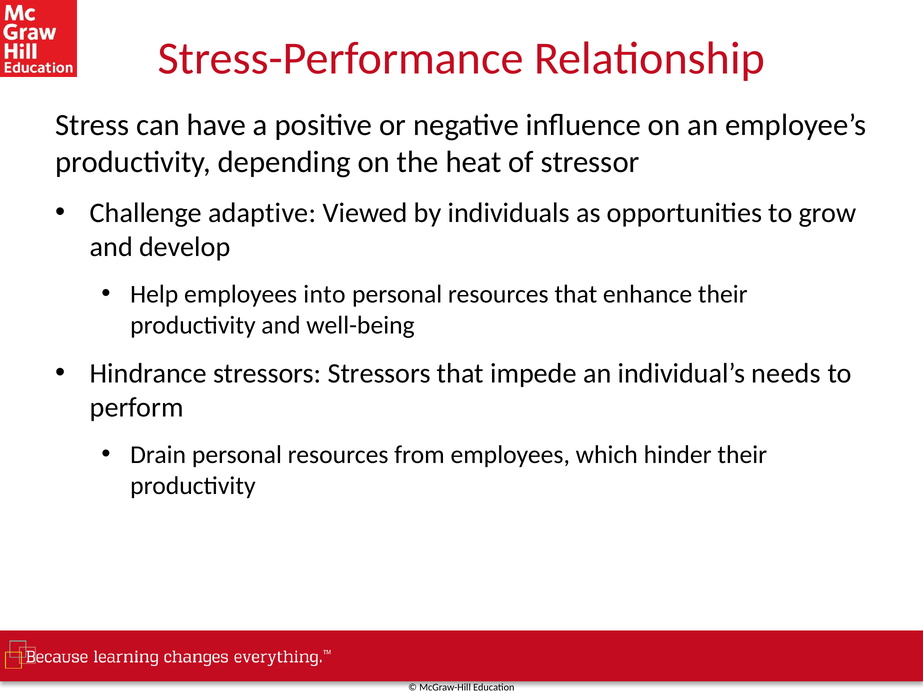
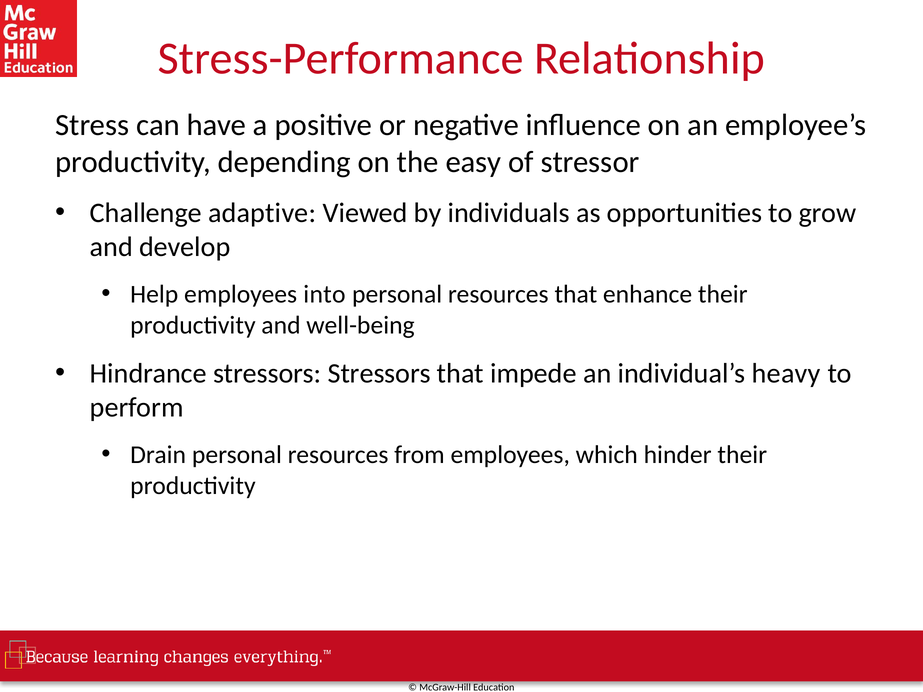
heat: heat -> easy (473, 162)
needs: needs -> heavy (786, 374)
